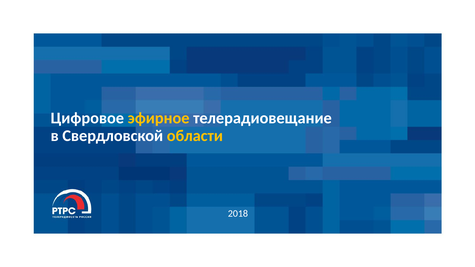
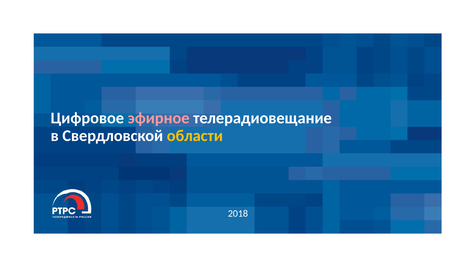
эфирное colour: yellow -> pink (159, 118)
